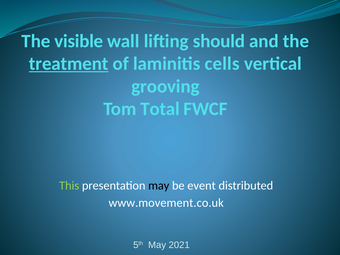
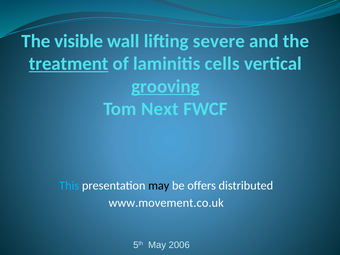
should: should -> severe (219, 41)
grooving underline: none -> present (165, 86)
Total: Total -> Next (160, 109)
This colour: light green -> light blue (69, 186)
event: event -> offers (202, 186)
2021: 2021 -> 2006 (179, 245)
